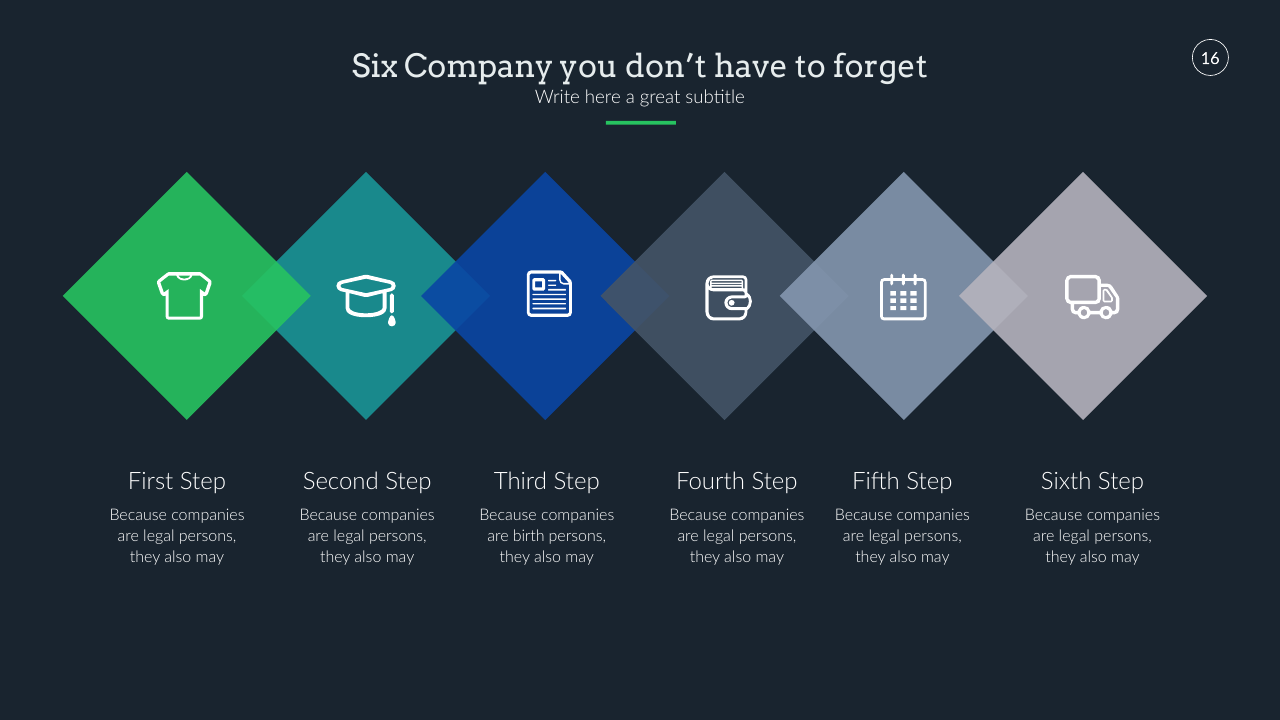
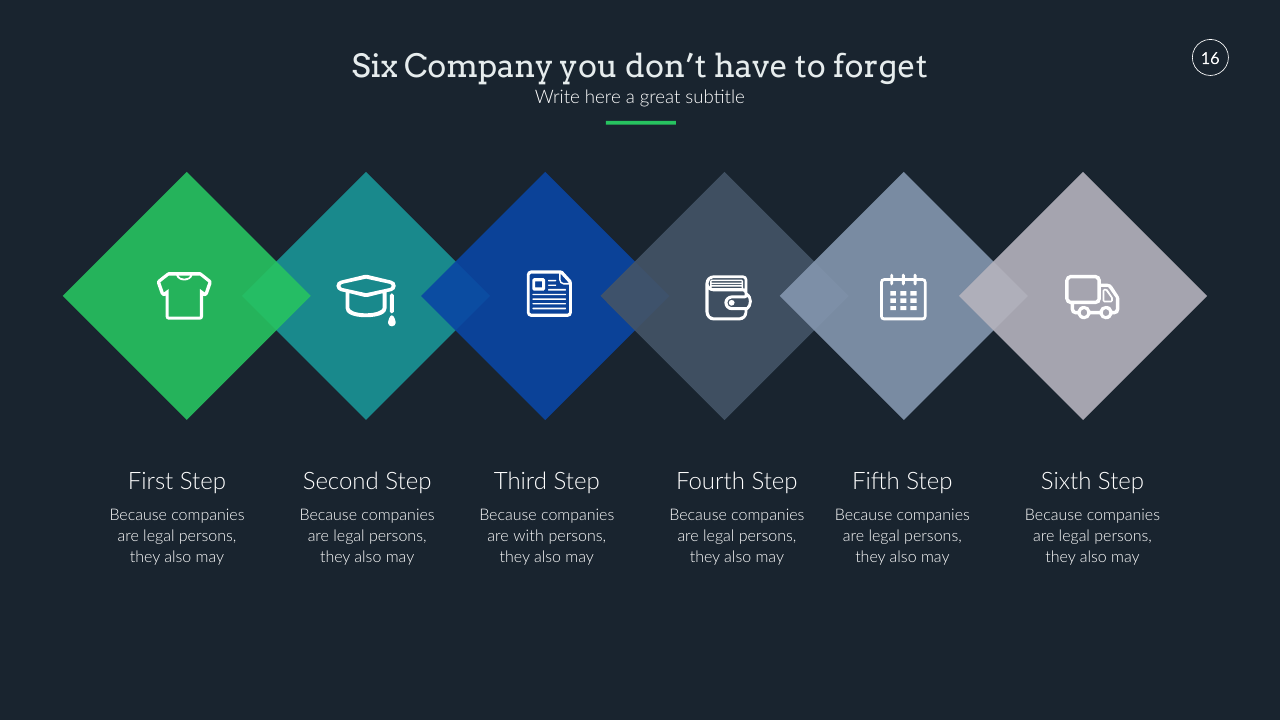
birth: birth -> with (529, 536)
